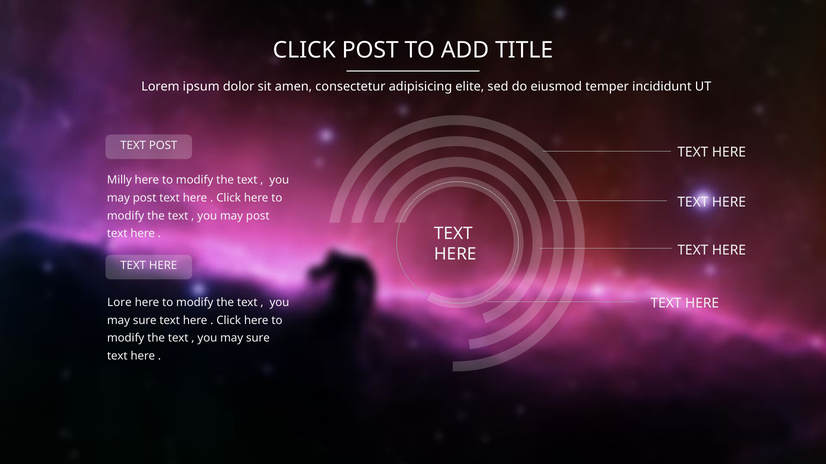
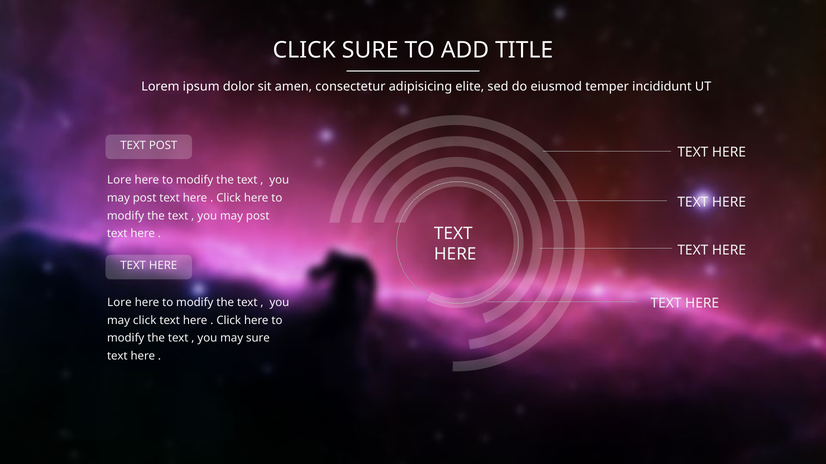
CLICK POST: POST -> SURE (370, 50)
Milly: Milly -> Lore (119, 180)
sure: sure -> click (145, 321)
